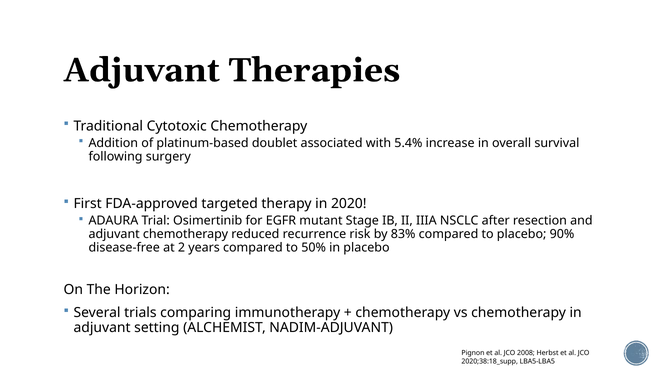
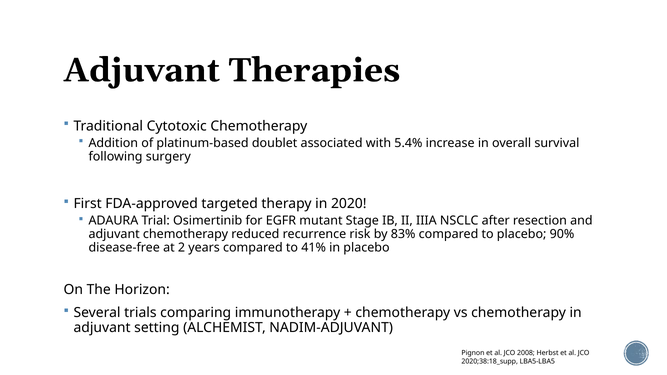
50%: 50% -> 41% (314, 248)
